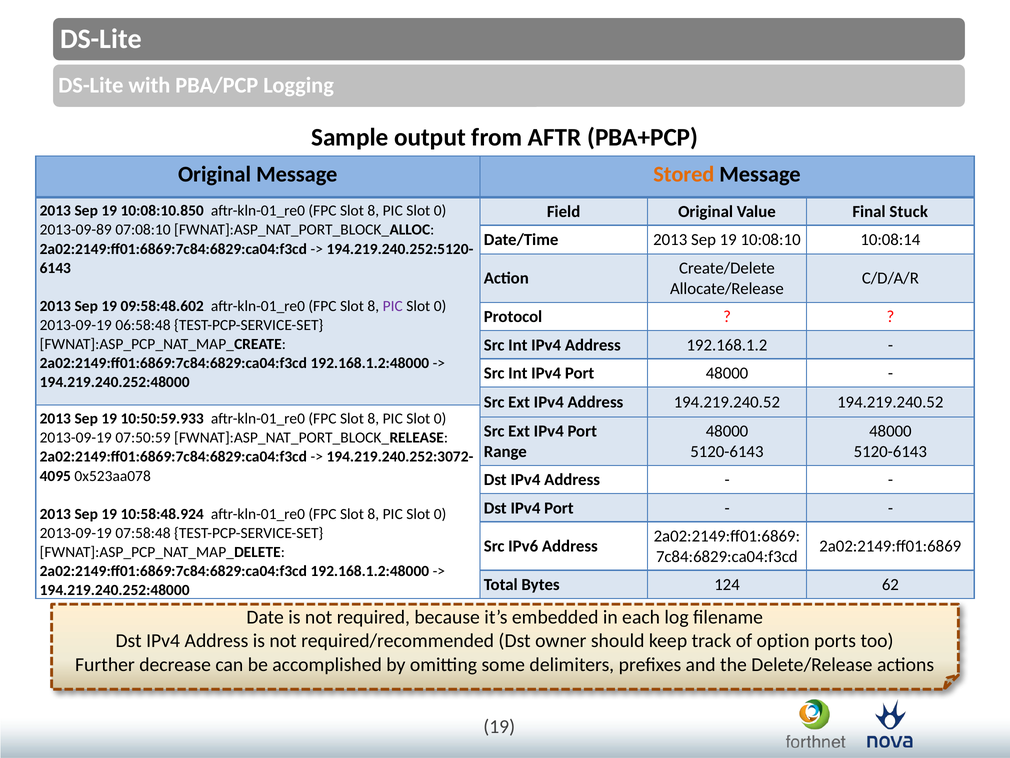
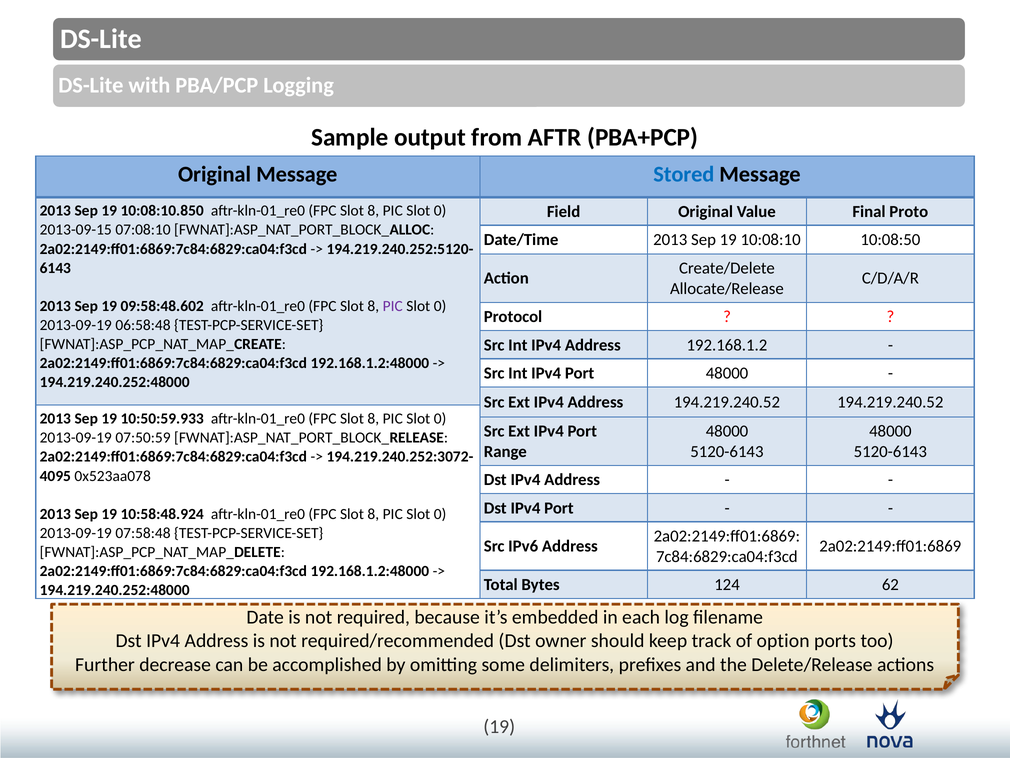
Stored colour: orange -> blue (684, 174)
Stuck: Stuck -> Proto (909, 211)
2013-09-89: 2013-09-89 -> 2013-09-15 (76, 230)
10:08:14: 10:08:14 -> 10:08:50 (890, 240)
